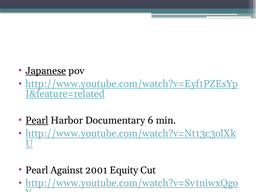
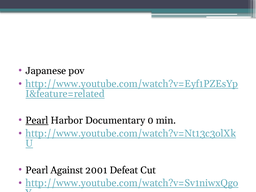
Japanese underline: present -> none (46, 71)
6: 6 -> 0 (151, 121)
Equity: Equity -> Defeat (124, 170)
